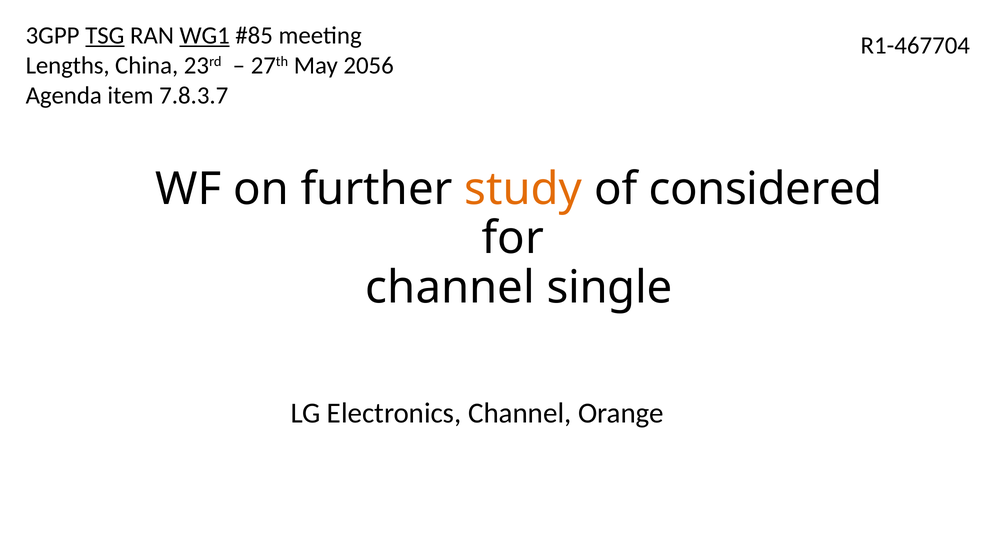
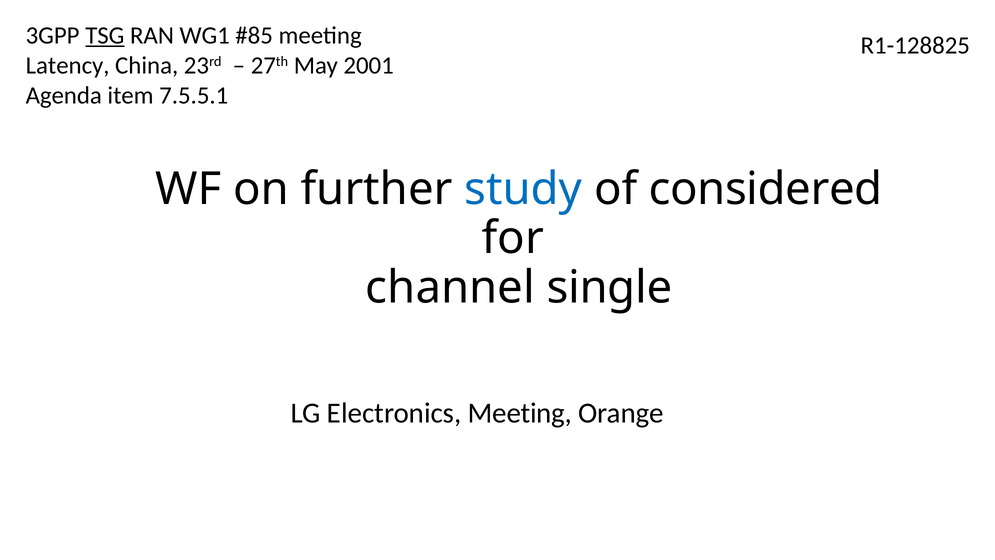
WG1 underline: present -> none (205, 36)
R1-467704: R1-467704 -> R1-128825 (915, 45)
Lengths: Lengths -> Latency (68, 66)
2056: 2056 -> 2001 (369, 66)
7.8.3.7: 7.8.3.7 -> 7.5.5.1 (194, 95)
study colour: orange -> blue (523, 189)
Electronics Channel: Channel -> Meeting (520, 413)
